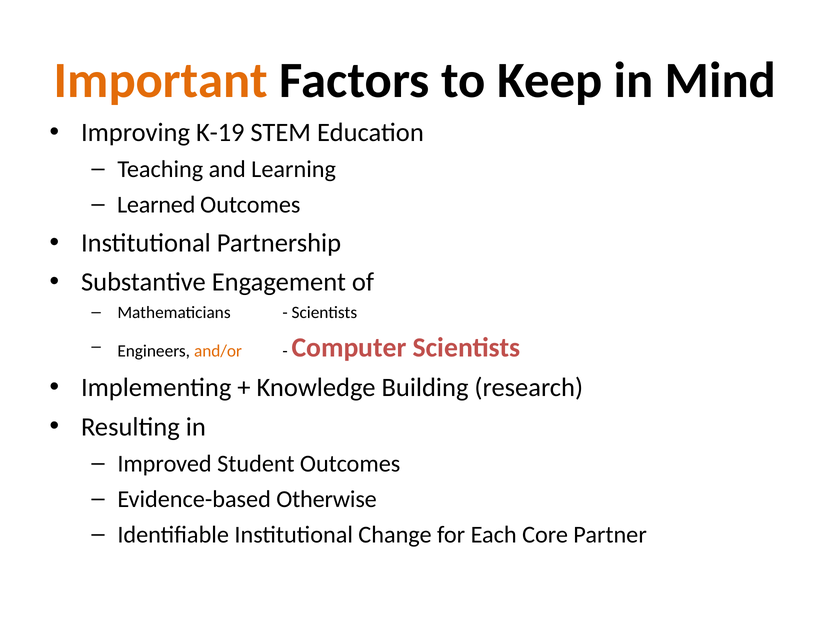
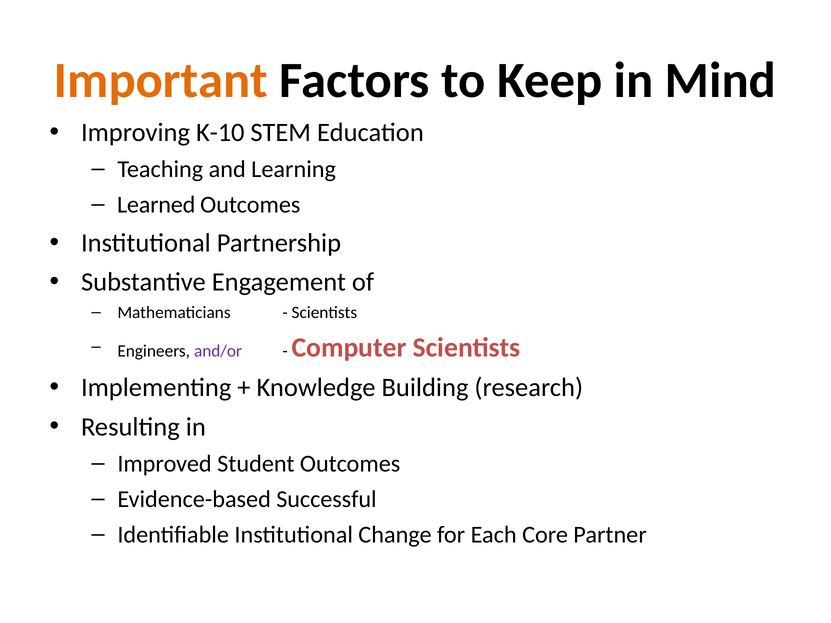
K-19: K-19 -> K-10 (220, 133)
and/or colour: orange -> purple (218, 351)
Otherwise: Otherwise -> Successful (326, 499)
